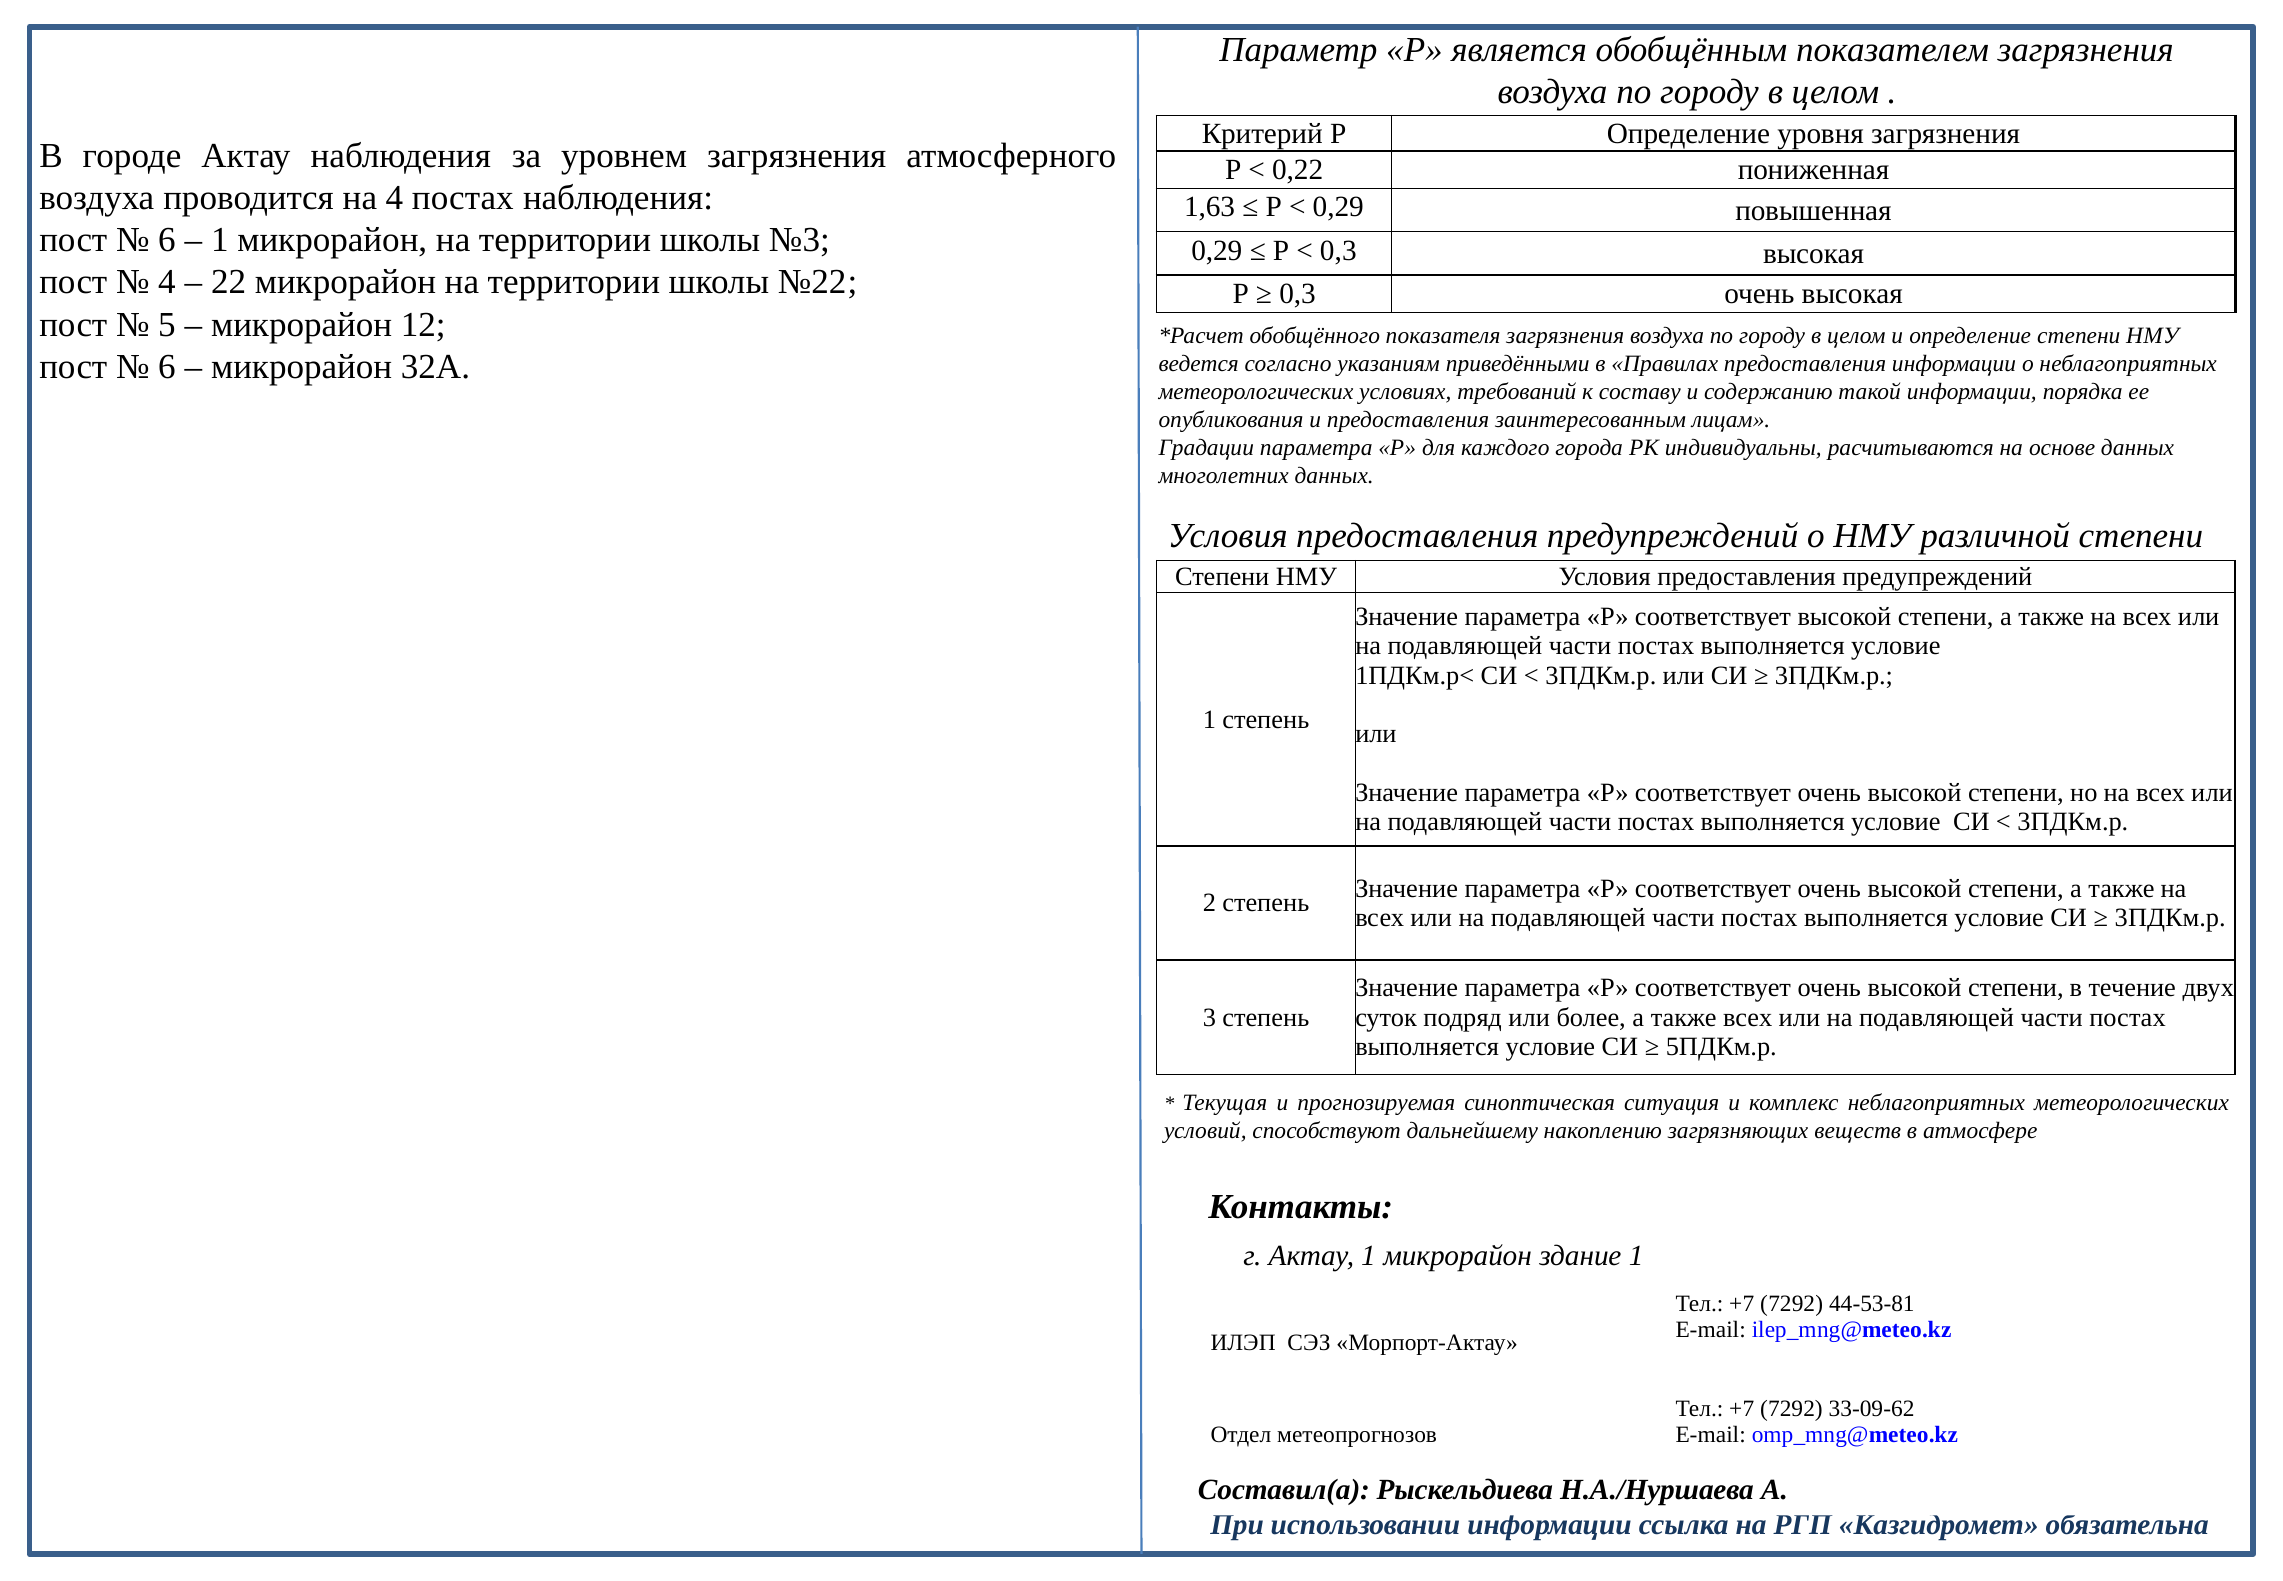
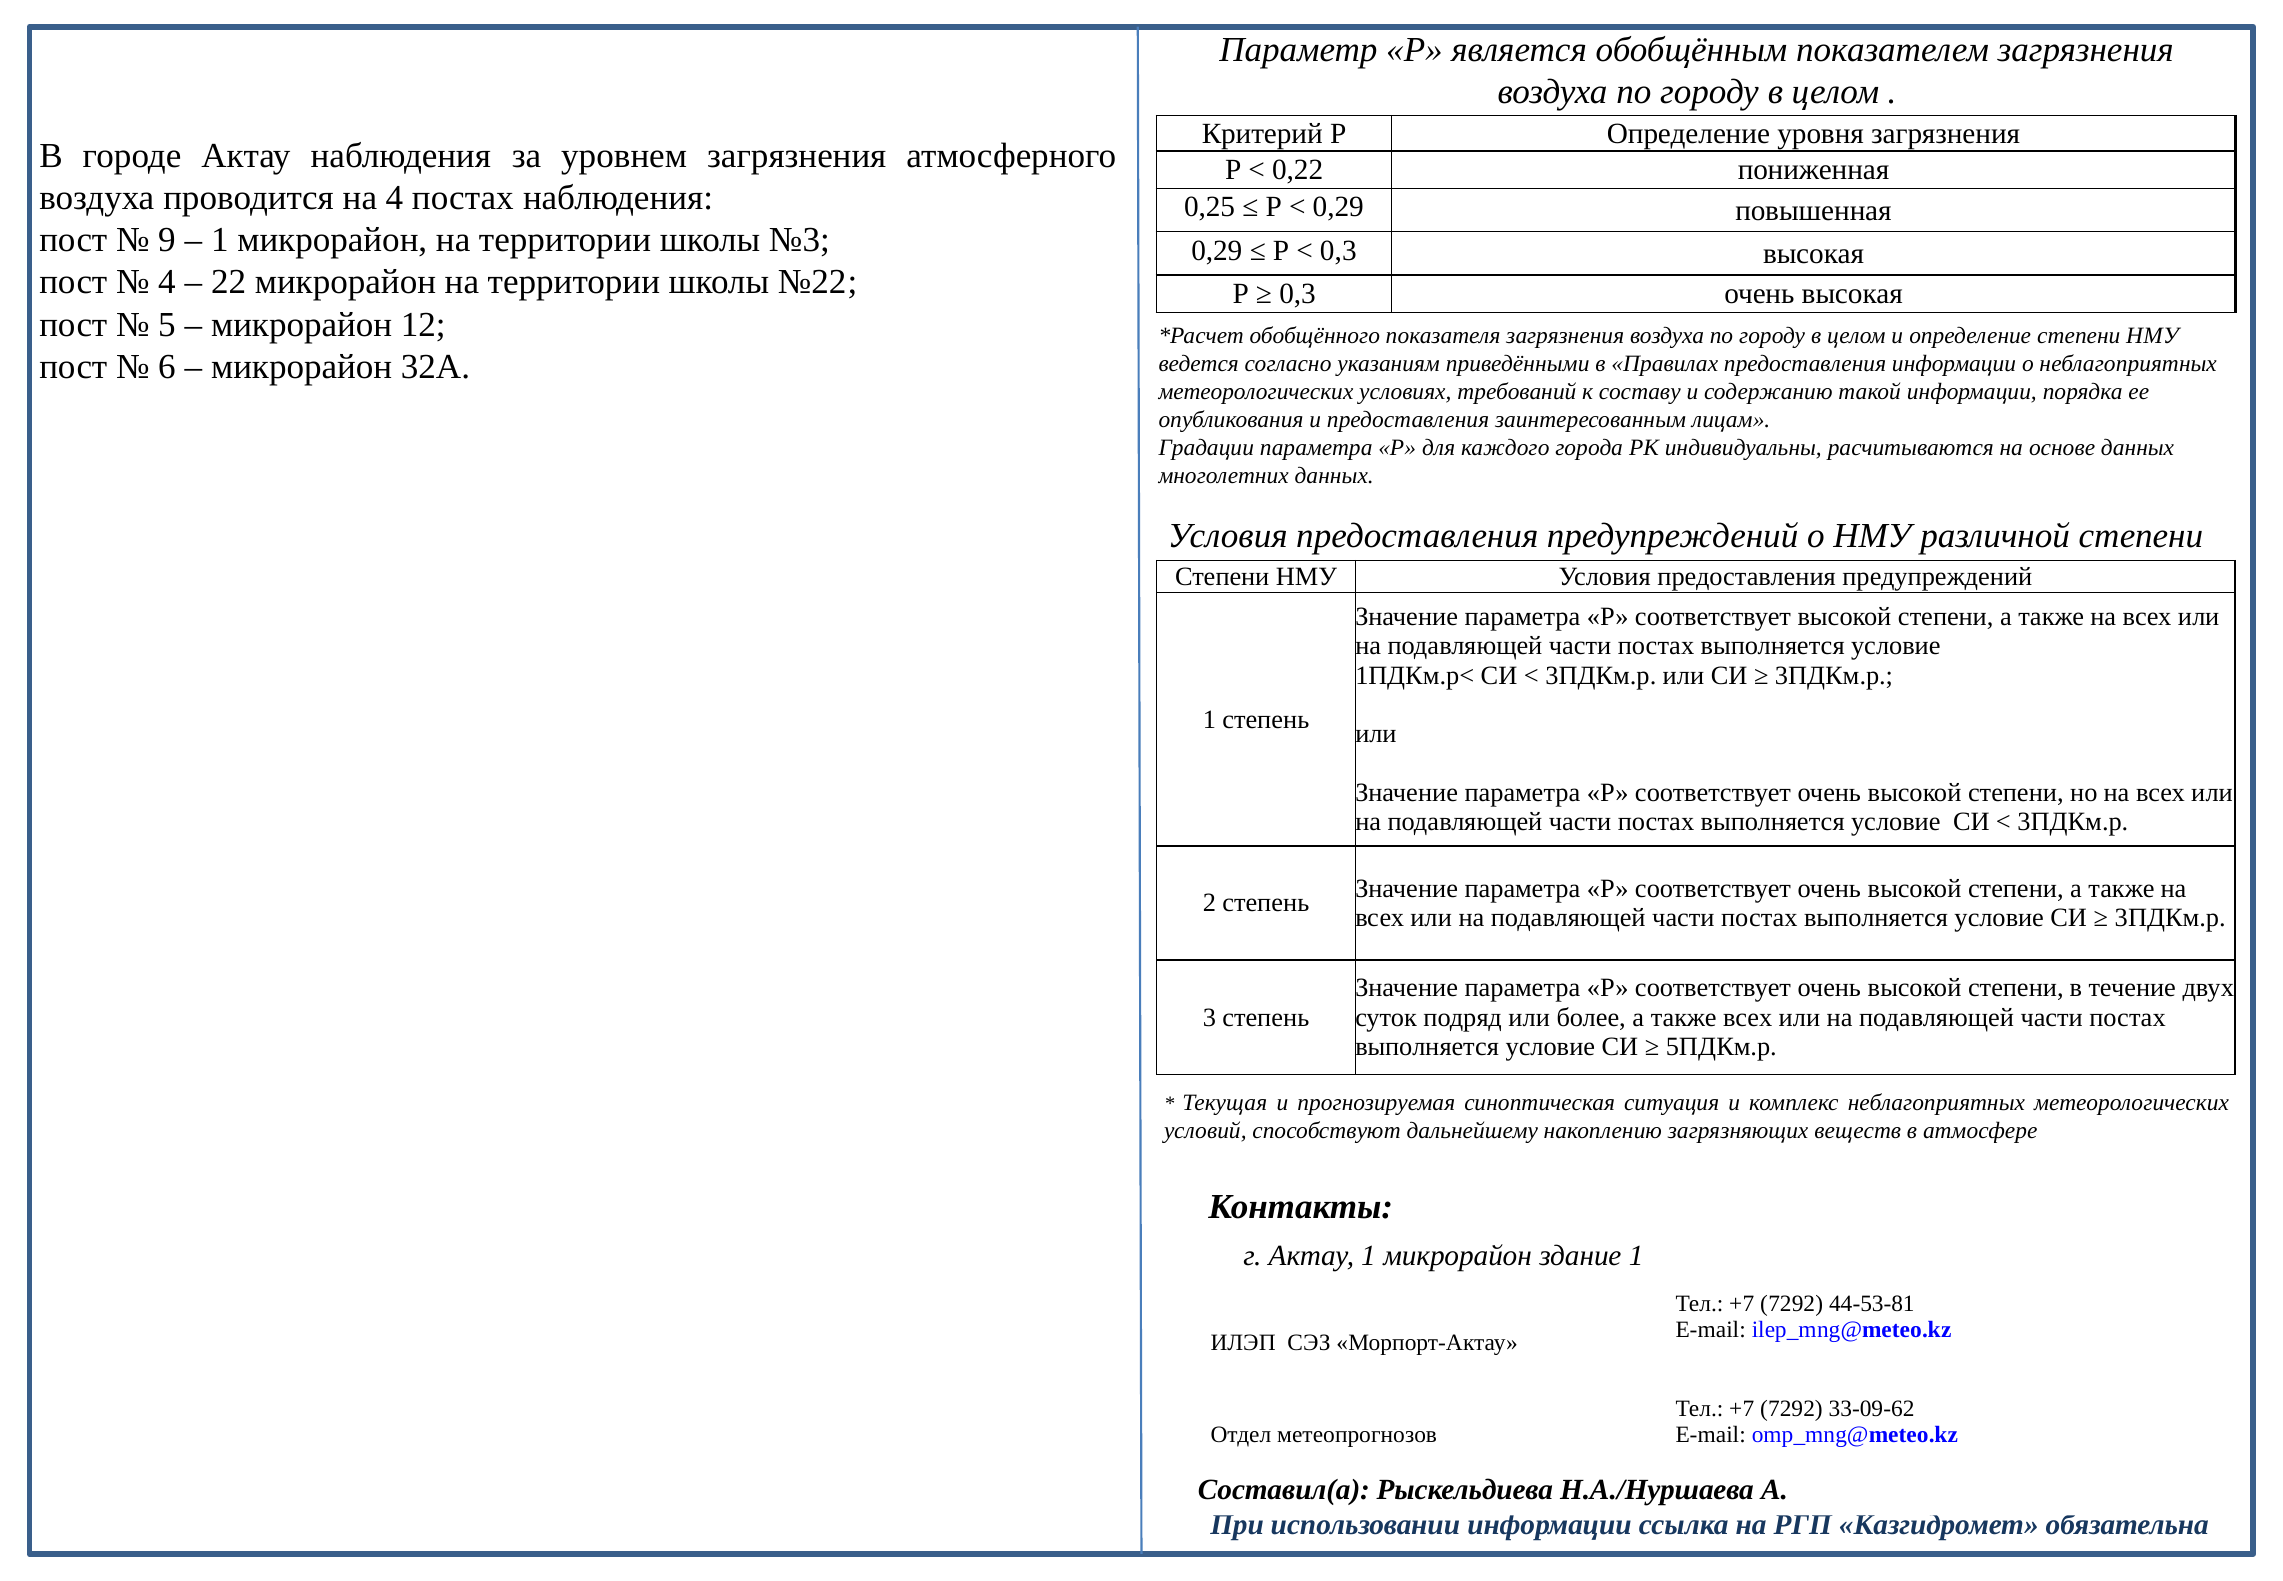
1,63: 1,63 -> 0,25 (1210, 207)
6: 6 -> 9 (167, 240)
